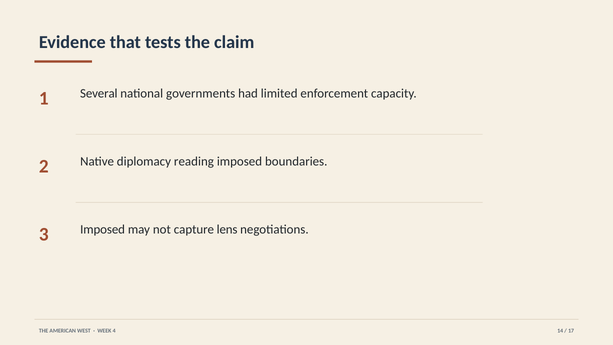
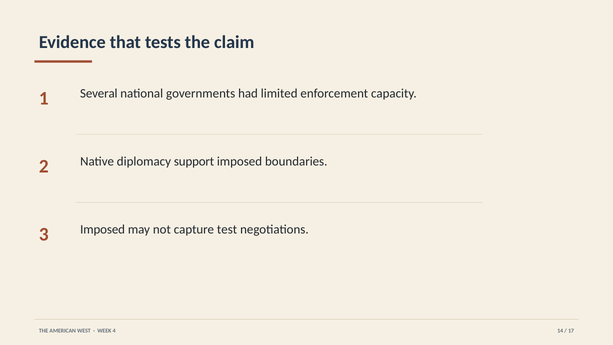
reading: reading -> support (194, 161)
lens: lens -> test (227, 229)
